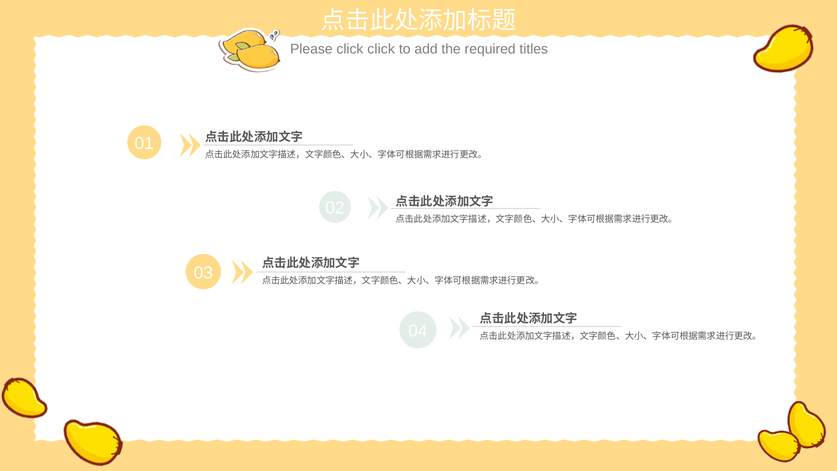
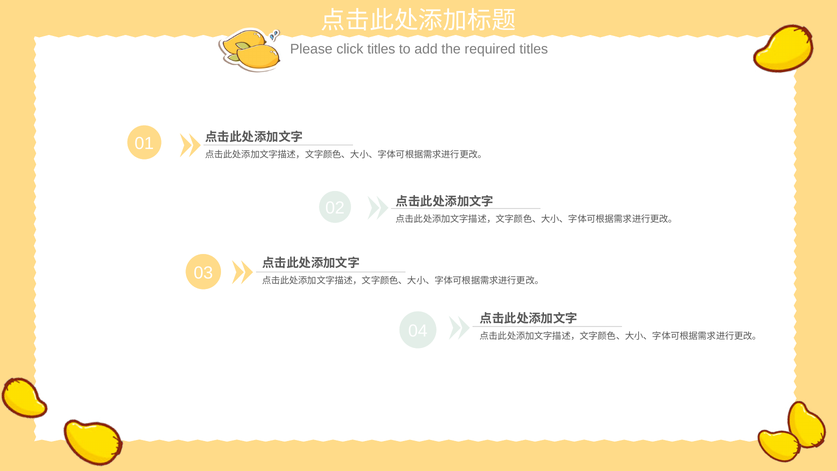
click click: click -> titles (381, 49)
